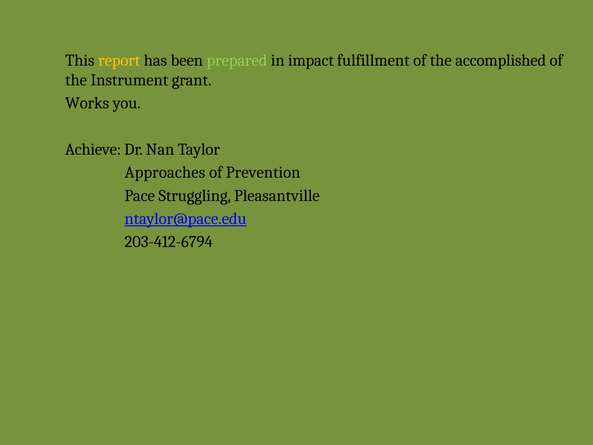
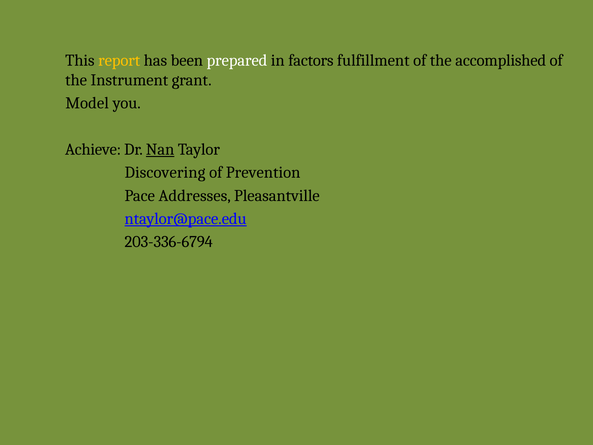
prepared colour: light green -> white (237, 60)
impact: impact -> factors (311, 60)
Works: Works -> Model (87, 103)
Nan underline: none -> present (160, 149)
Approaches: Approaches -> Discovering (165, 172)
Struggling: Struggling -> Addresses (195, 195)
203-412-6794: 203-412-6794 -> 203-336-6794 (169, 242)
